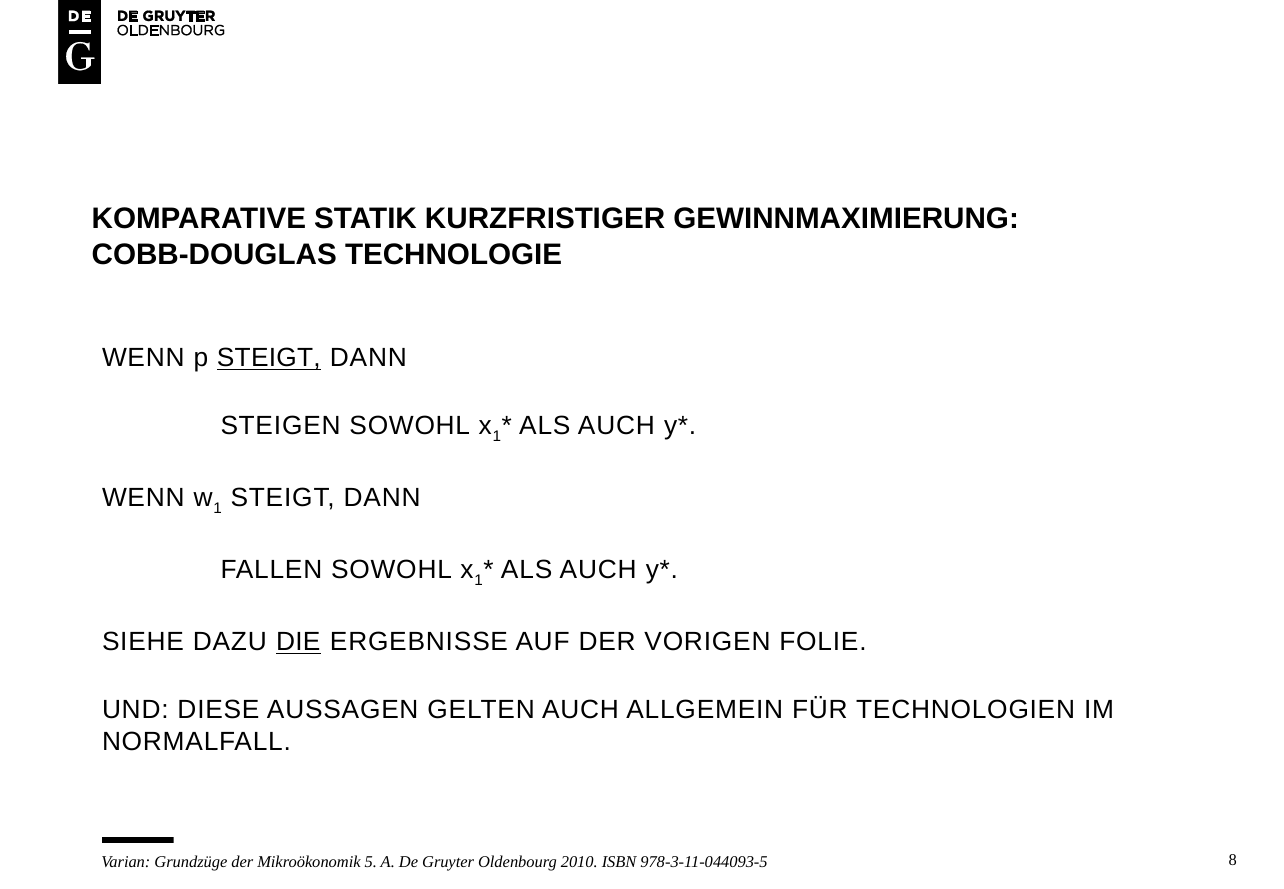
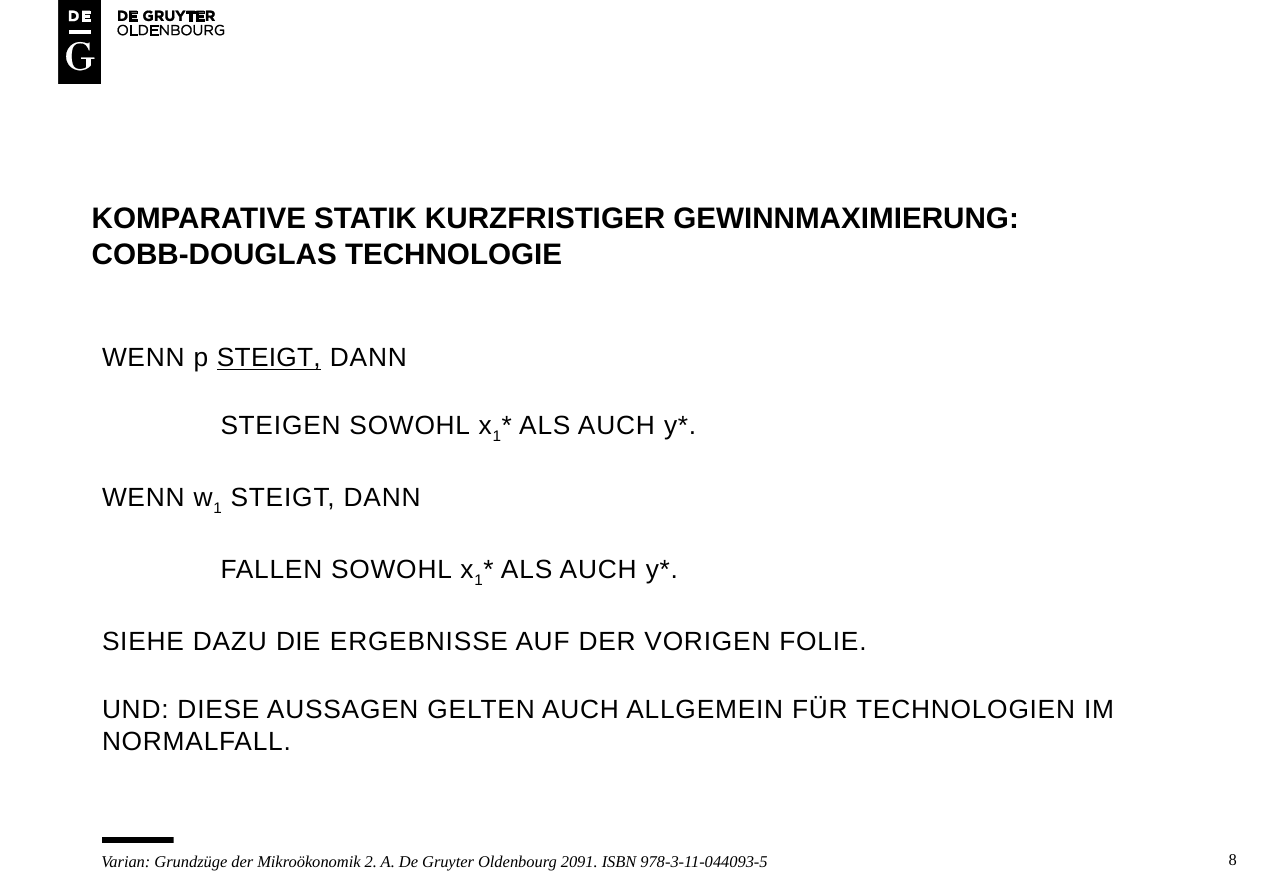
DIE underline: present -> none (298, 642)
5: 5 -> 2 (371, 862)
2010: 2010 -> 2091 (579, 862)
